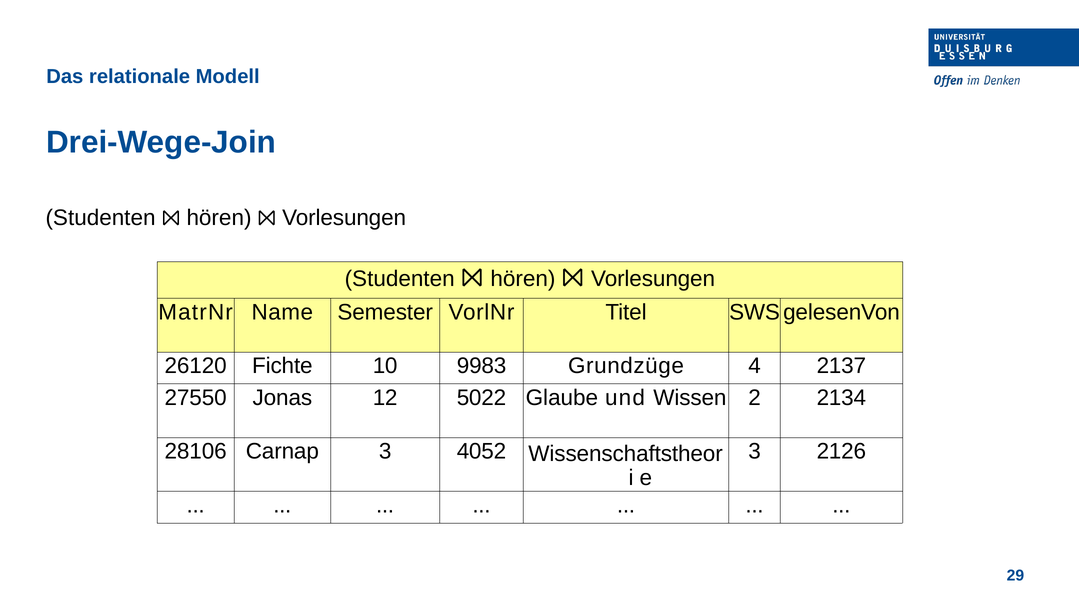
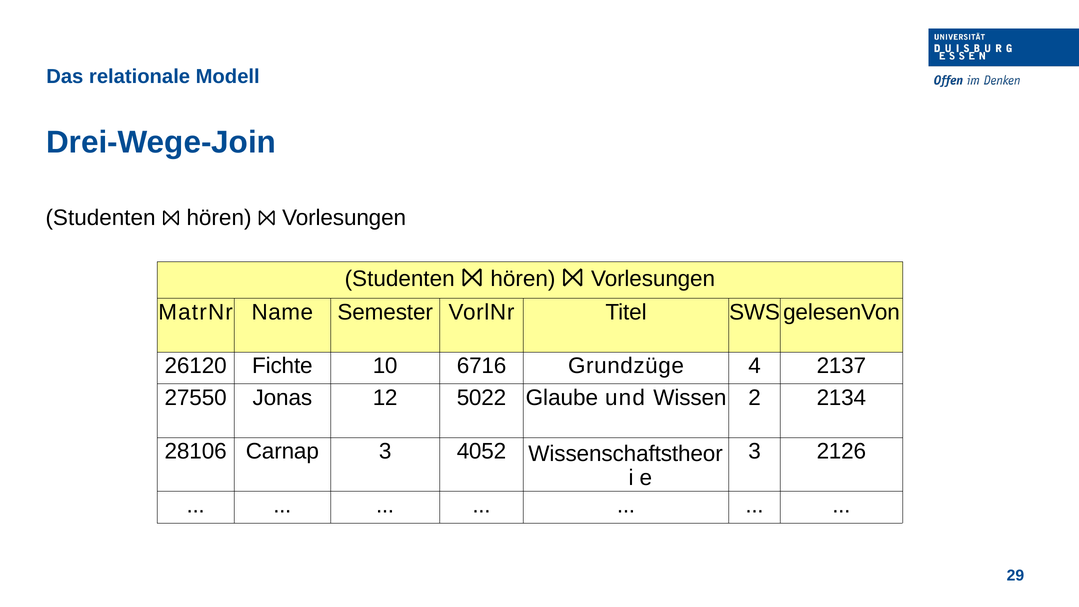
9983: 9983 -> 6716 (482, 366)
